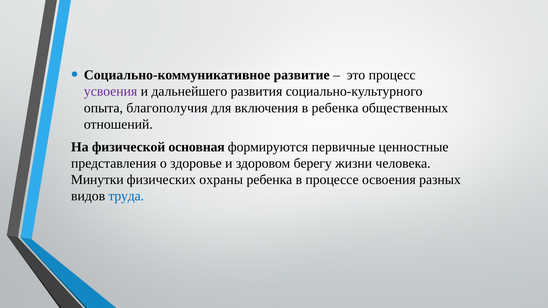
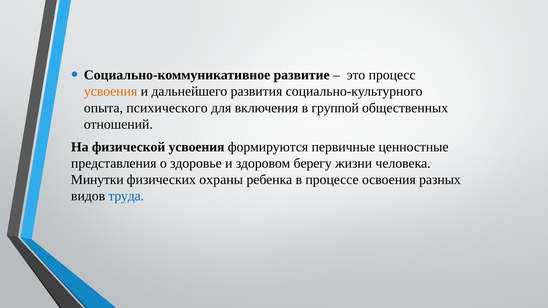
усвоения colour: purple -> orange (111, 91)
благополучия: благополучия -> психического (167, 108)
в ребенка: ребенка -> группой (335, 108)
физической основная: основная -> усвоения (197, 147)
